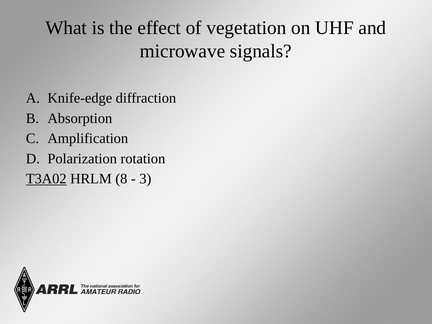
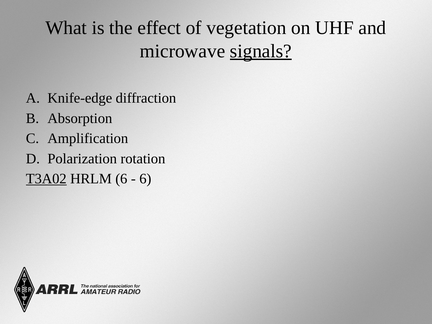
signals underline: none -> present (261, 51)
HRLM 8: 8 -> 6 (121, 179)
3: 3 -> 6 (145, 179)
